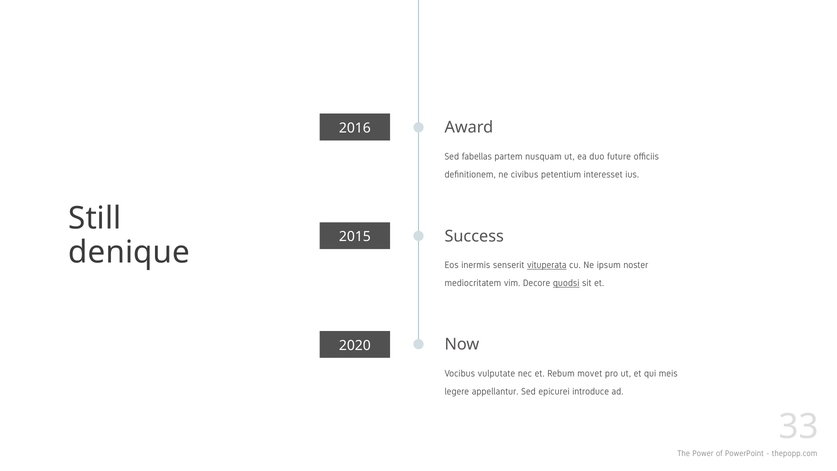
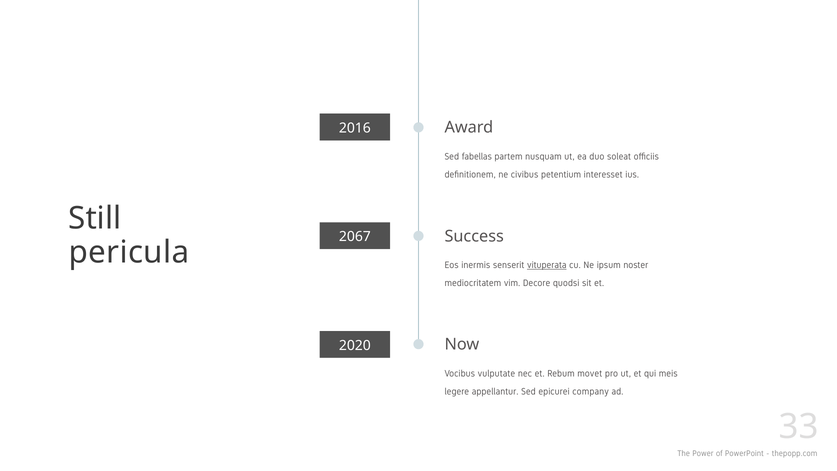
future: future -> soleat (619, 157)
2015: 2015 -> 2067 (355, 237)
denique: denique -> pericula (129, 252)
quodsi underline: present -> none (566, 283)
introduce: introduce -> company (591, 391)
